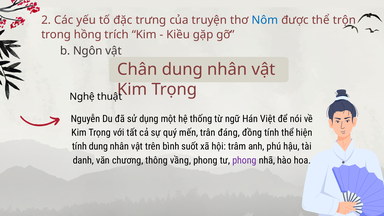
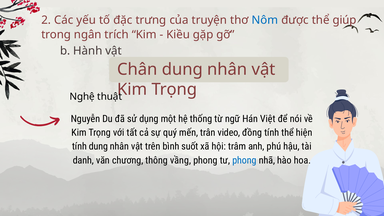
trộn: trộn -> giúp (345, 20)
hồng: hồng -> ngân (88, 34)
Ngôn: Ngôn -> Hành (88, 51)
đáng: đáng -> video (229, 133)
phong colour: purple -> blue (244, 160)
